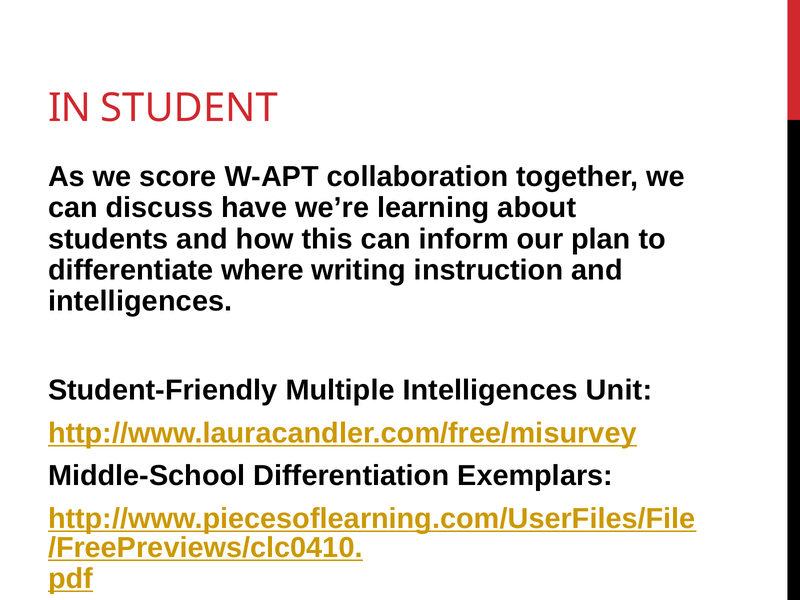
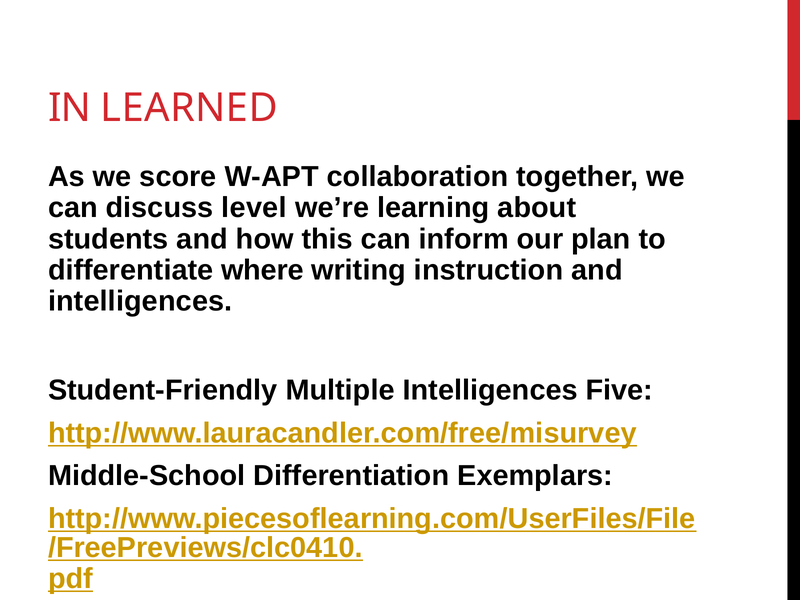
STUDENT: STUDENT -> LEARNED (189, 108)
have: have -> level (254, 208)
Unit: Unit -> Five (619, 390)
